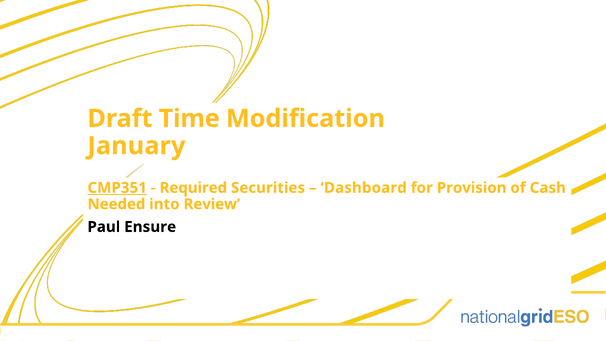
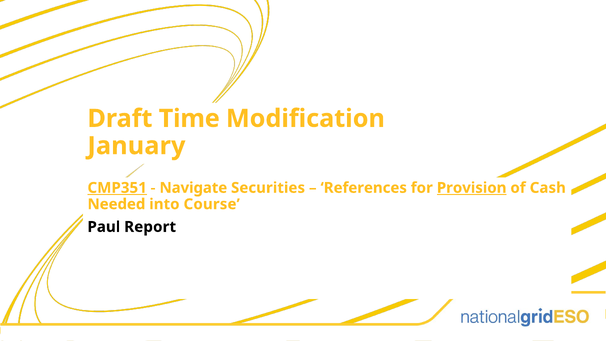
Required: Required -> Navigate (193, 188)
Dashboard: Dashboard -> References (364, 188)
Provision underline: none -> present (472, 188)
Review: Review -> Course (212, 204)
Ensure: Ensure -> Report (150, 227)
